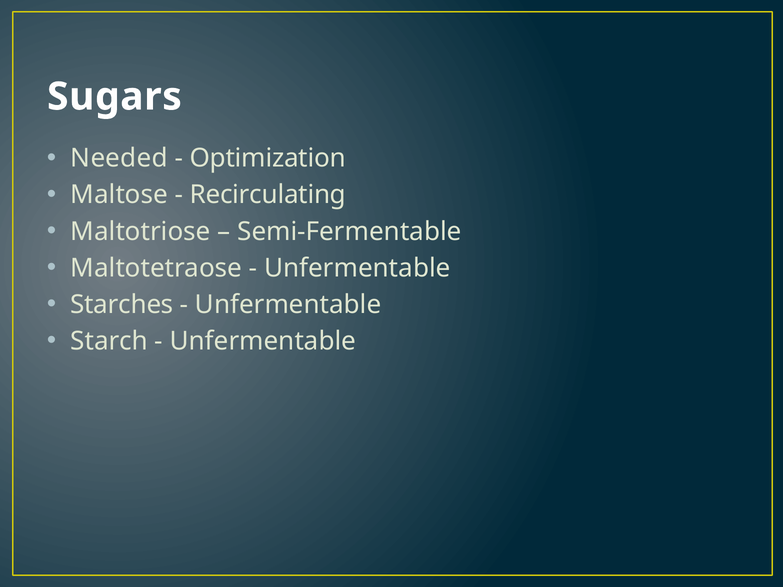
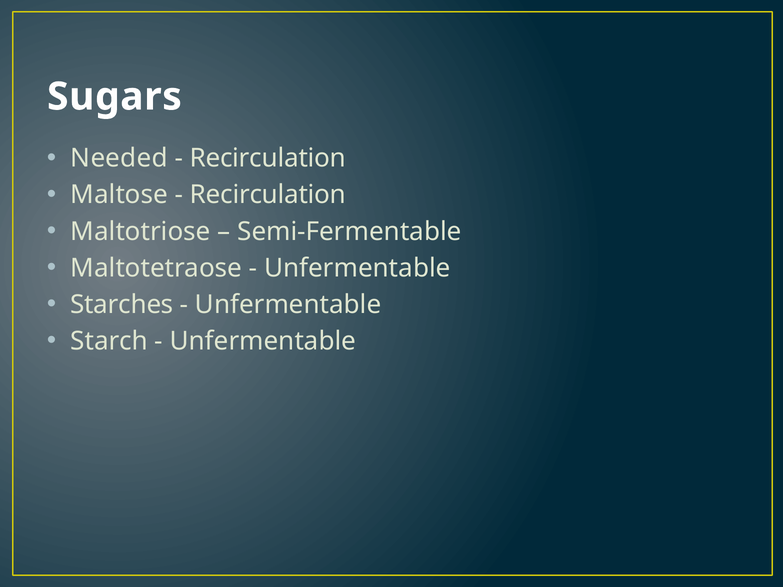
Optimization: Optimization -> Recirculation (268, 158)
Recirculating: Recirculating -> Recirculation (268, 195)
